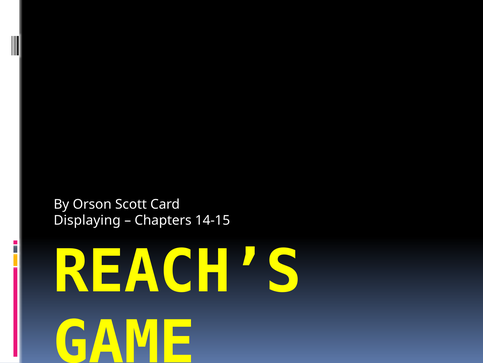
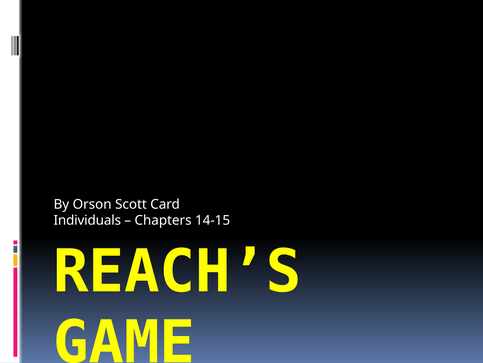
Displaying: Displaying -> Individuals (87, 220)
